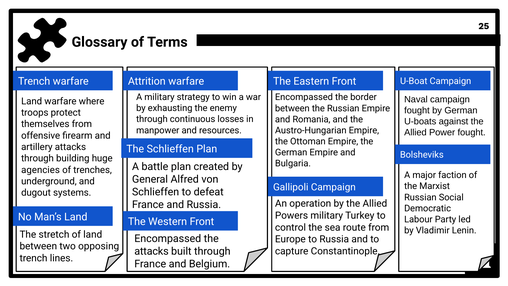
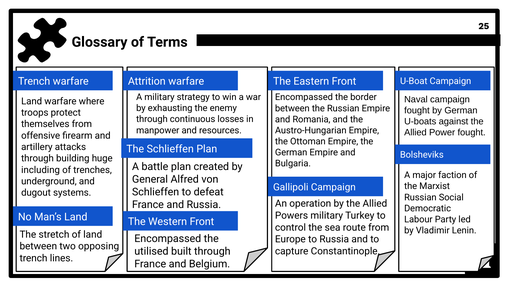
agencies: agencies -> including (41, 170)
attacks: attacks -> utilised (151, 251)
